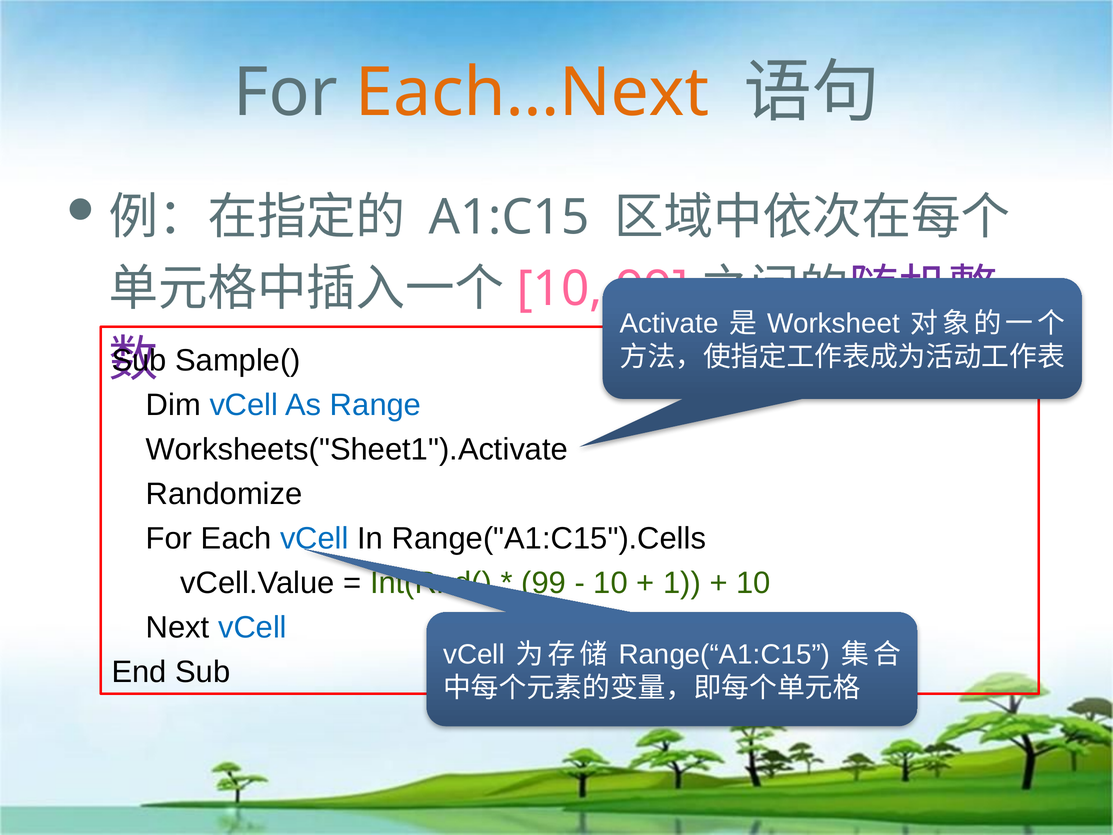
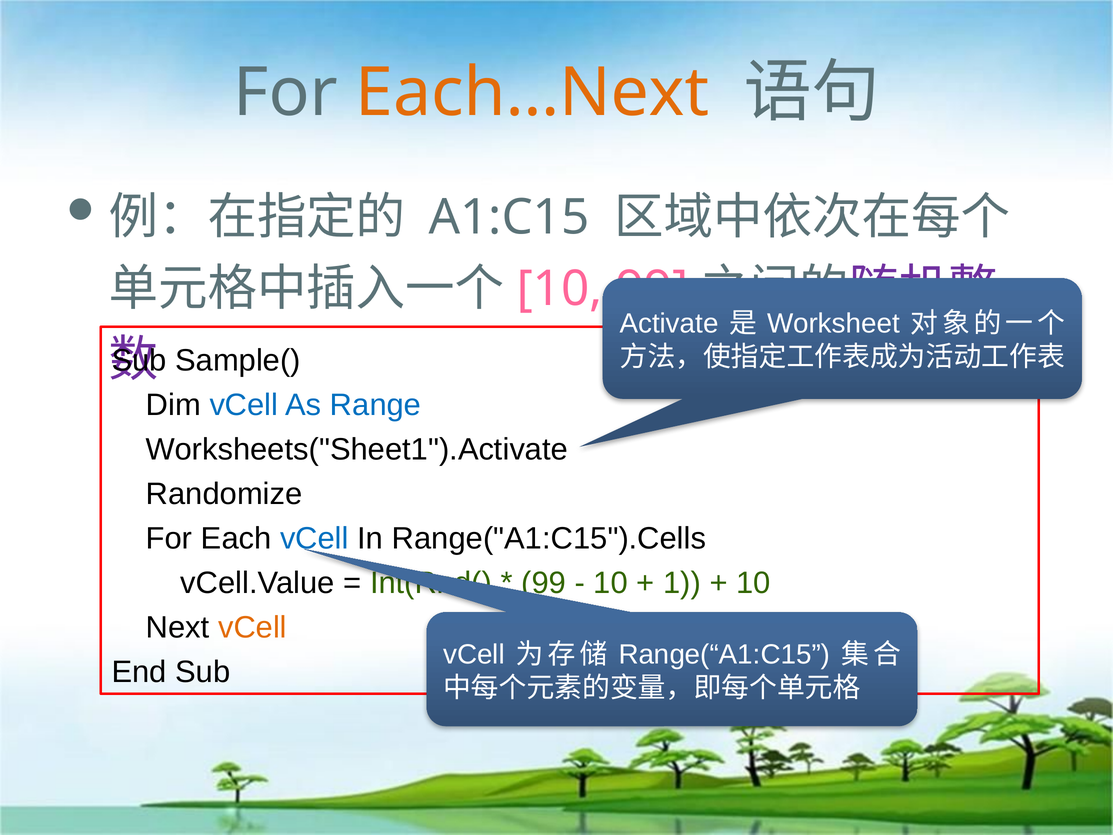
vCell colour: blue -> orange (252, 627)
